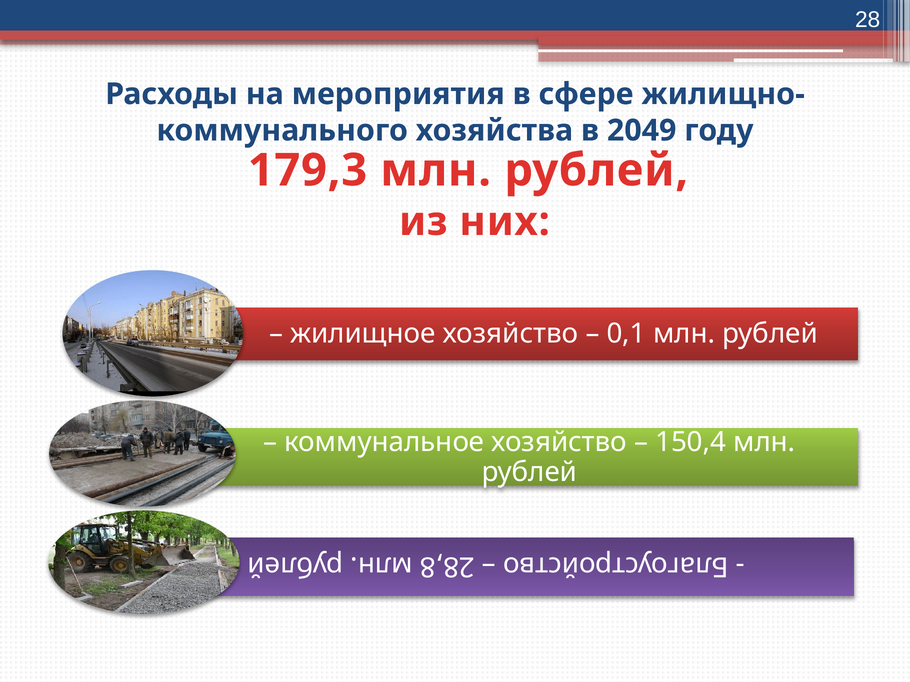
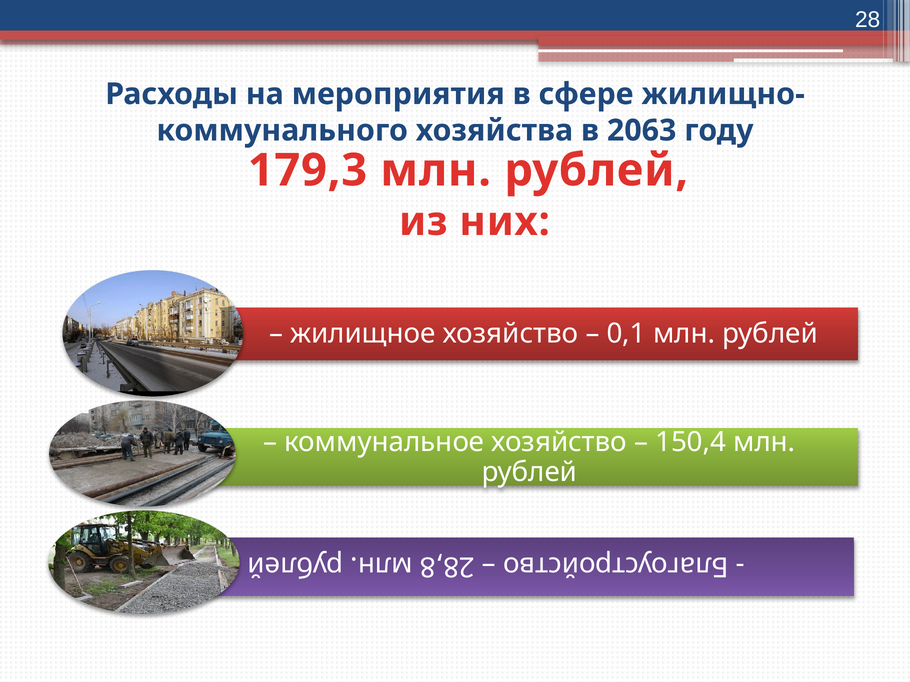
2049: 2049 -> 2063 (642, 131)
